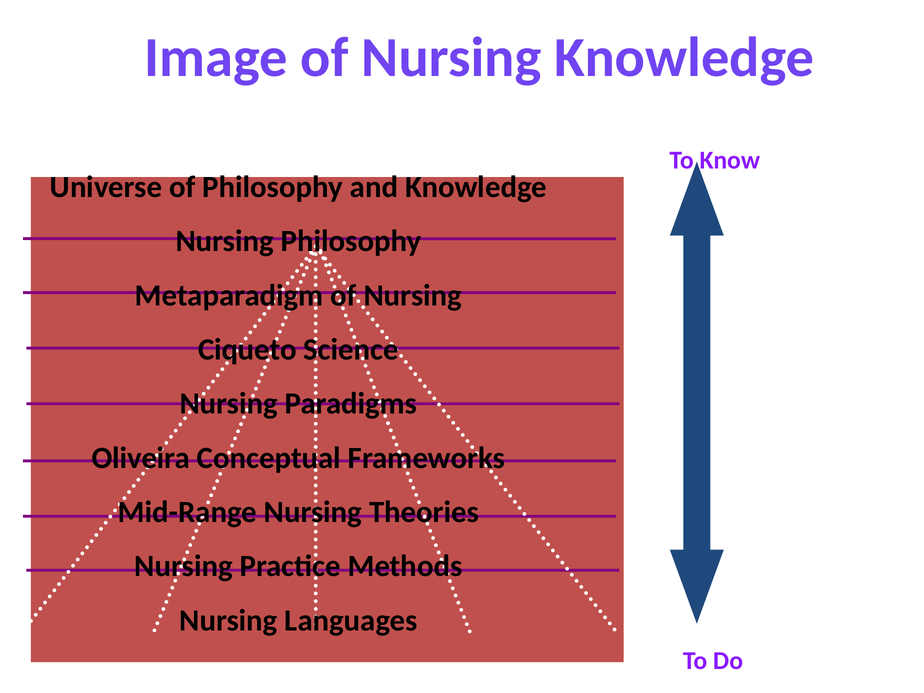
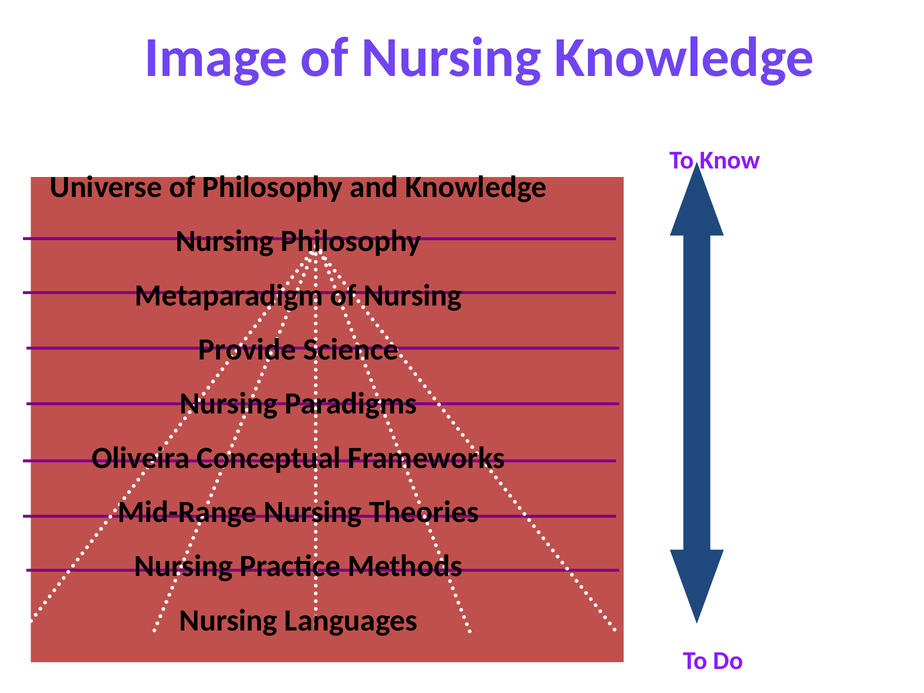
Ciqueto: Ciqueto -> Provide (247, 350)
